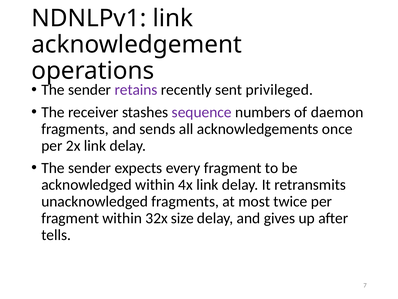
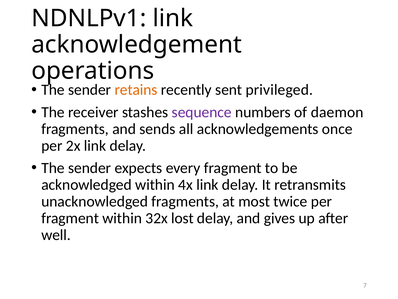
retains colour: purple -> orange (136, 90)
size: size -> lost (182, 218)
tells: tells -> well (56, 235)
